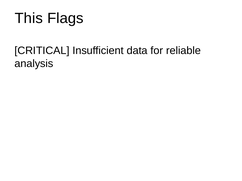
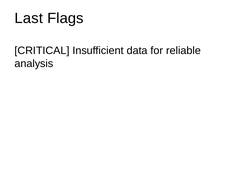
This: This -> Last (29, 18)
